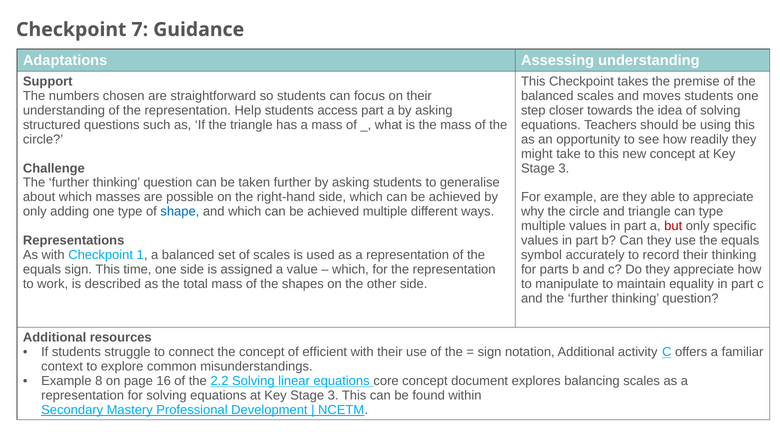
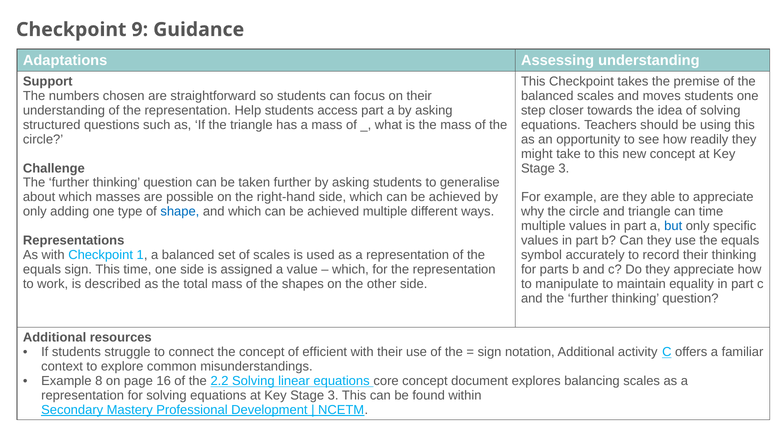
7: 7 -> 9 (140, 30)
can type: type -> time (711, 211)
but colour: red -> blue (673, 226)
